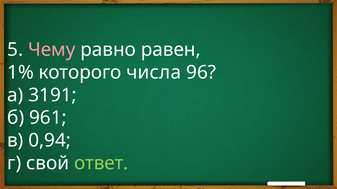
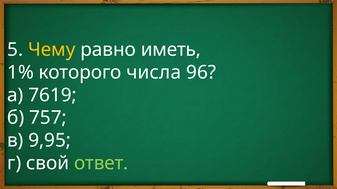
Чему colour: pink -> yellow (52, 50)
равен: равен -> иметь (171, 50)
3191: 3191 -> 7619 (53, 95)
961: 961 -> 757 (48, 118)
0,94: 0,94 -> 9,95 (50, 141)
